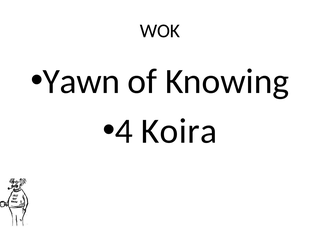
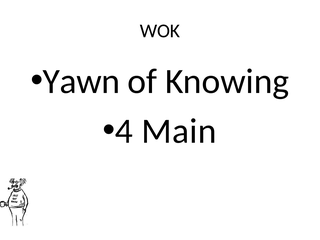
Koira: Koira -> Main (179, 131)
